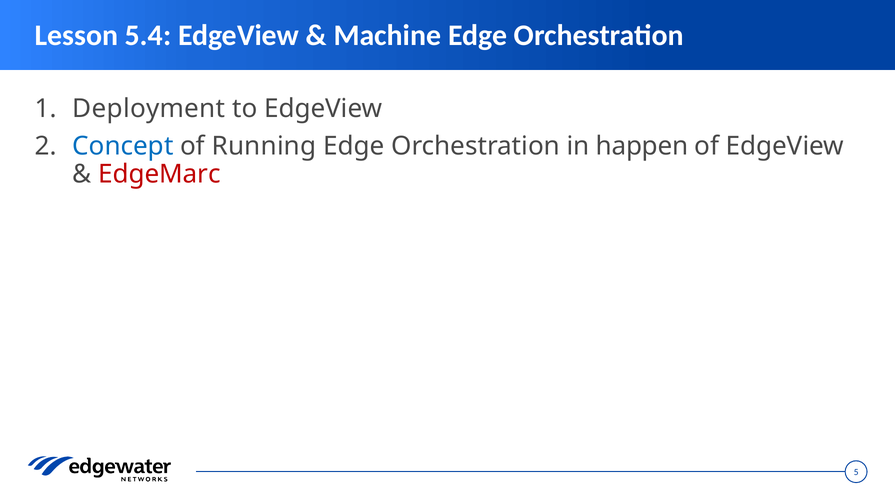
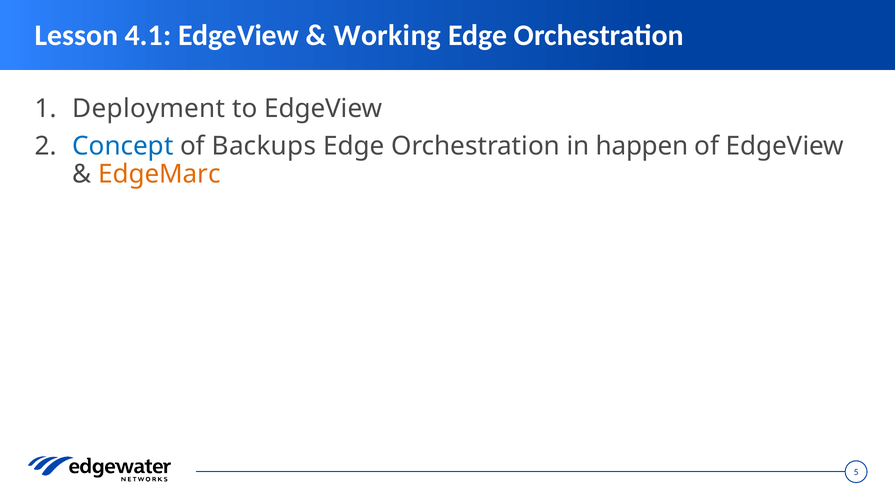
5.4: 5.4 -> 4.1 (148, 36)
Machine: Machine -> Working (387, 36)
Running: Running -> Backups (264, 146)
EdgeMarc colour: red -> orange (159, 174)
